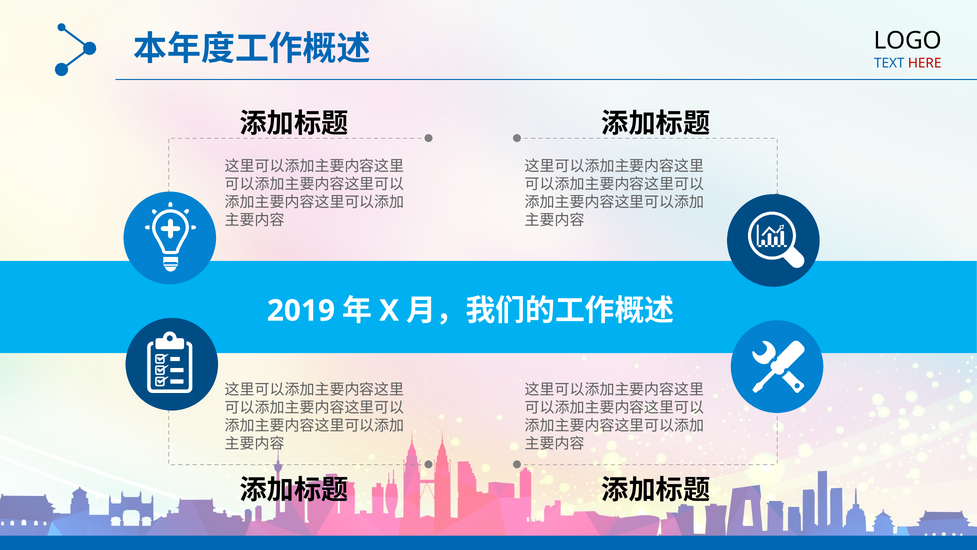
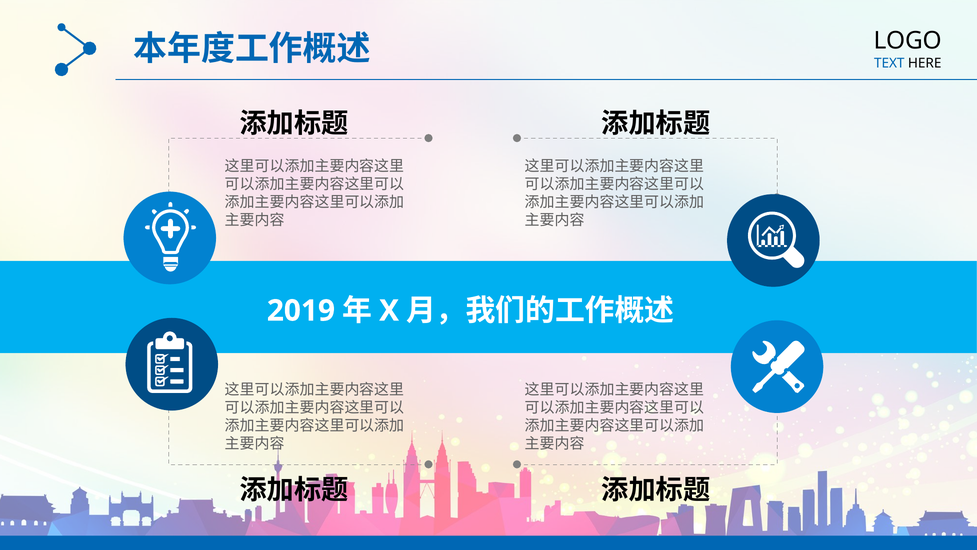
HERE colour: red -> black (925, 63)
